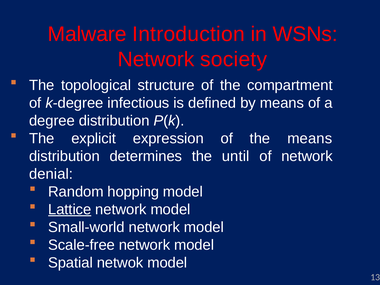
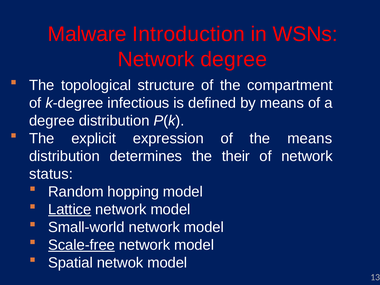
Network society: society -> degree (234, 59)
until: until -> their (236, 156)
denial: denial -> status (51, 174)
Scale-free underline: none -> present (82, 245)
